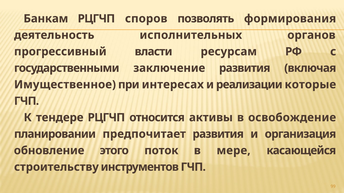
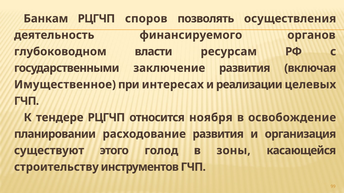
формирования: формирования -> осуществления (290, 19)
исполнительных: исполнительных -> финансируемого (191, 35)
прогрессивный: прогрессивный -> глубоководном (60, 52)
которые: которые -> целевых (310, 85)
активы: активы -> ноября (211, 118)
предпочитает: предпочитает -> расходование (144, 134)
обновление: обновление -> существуют (49, 151)
поток: поток -> голод (161, 151)
мере: мере -> зоны (234, 151)
